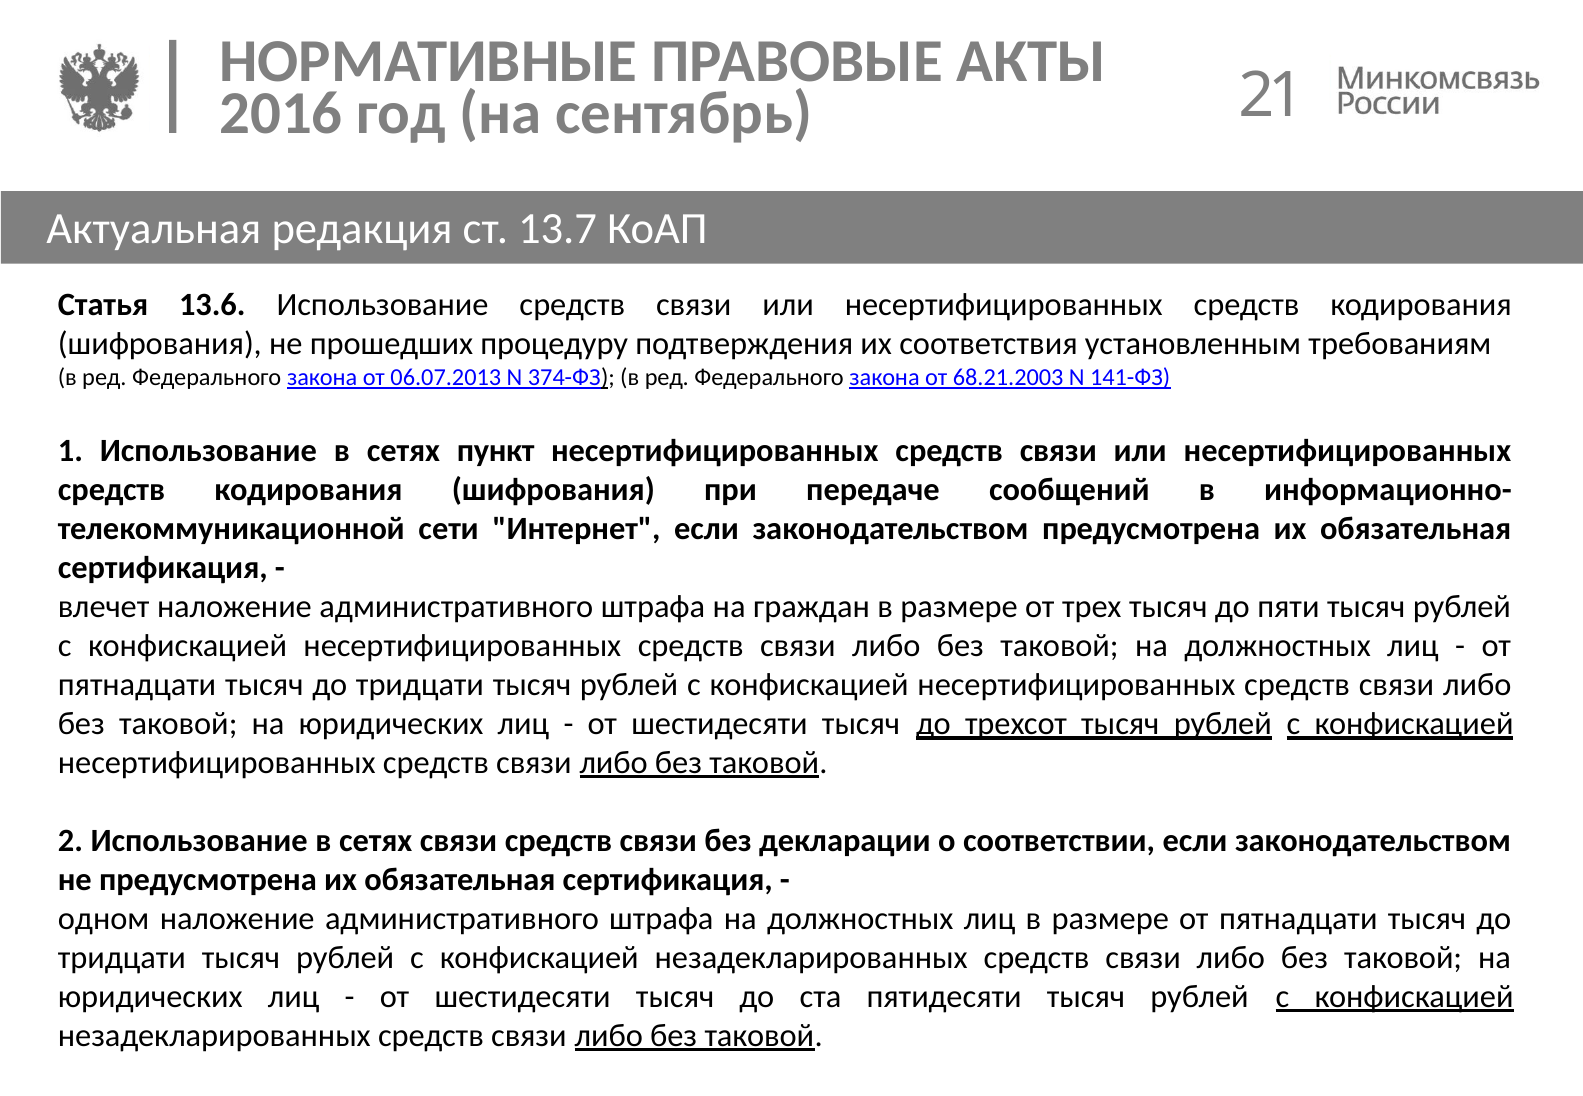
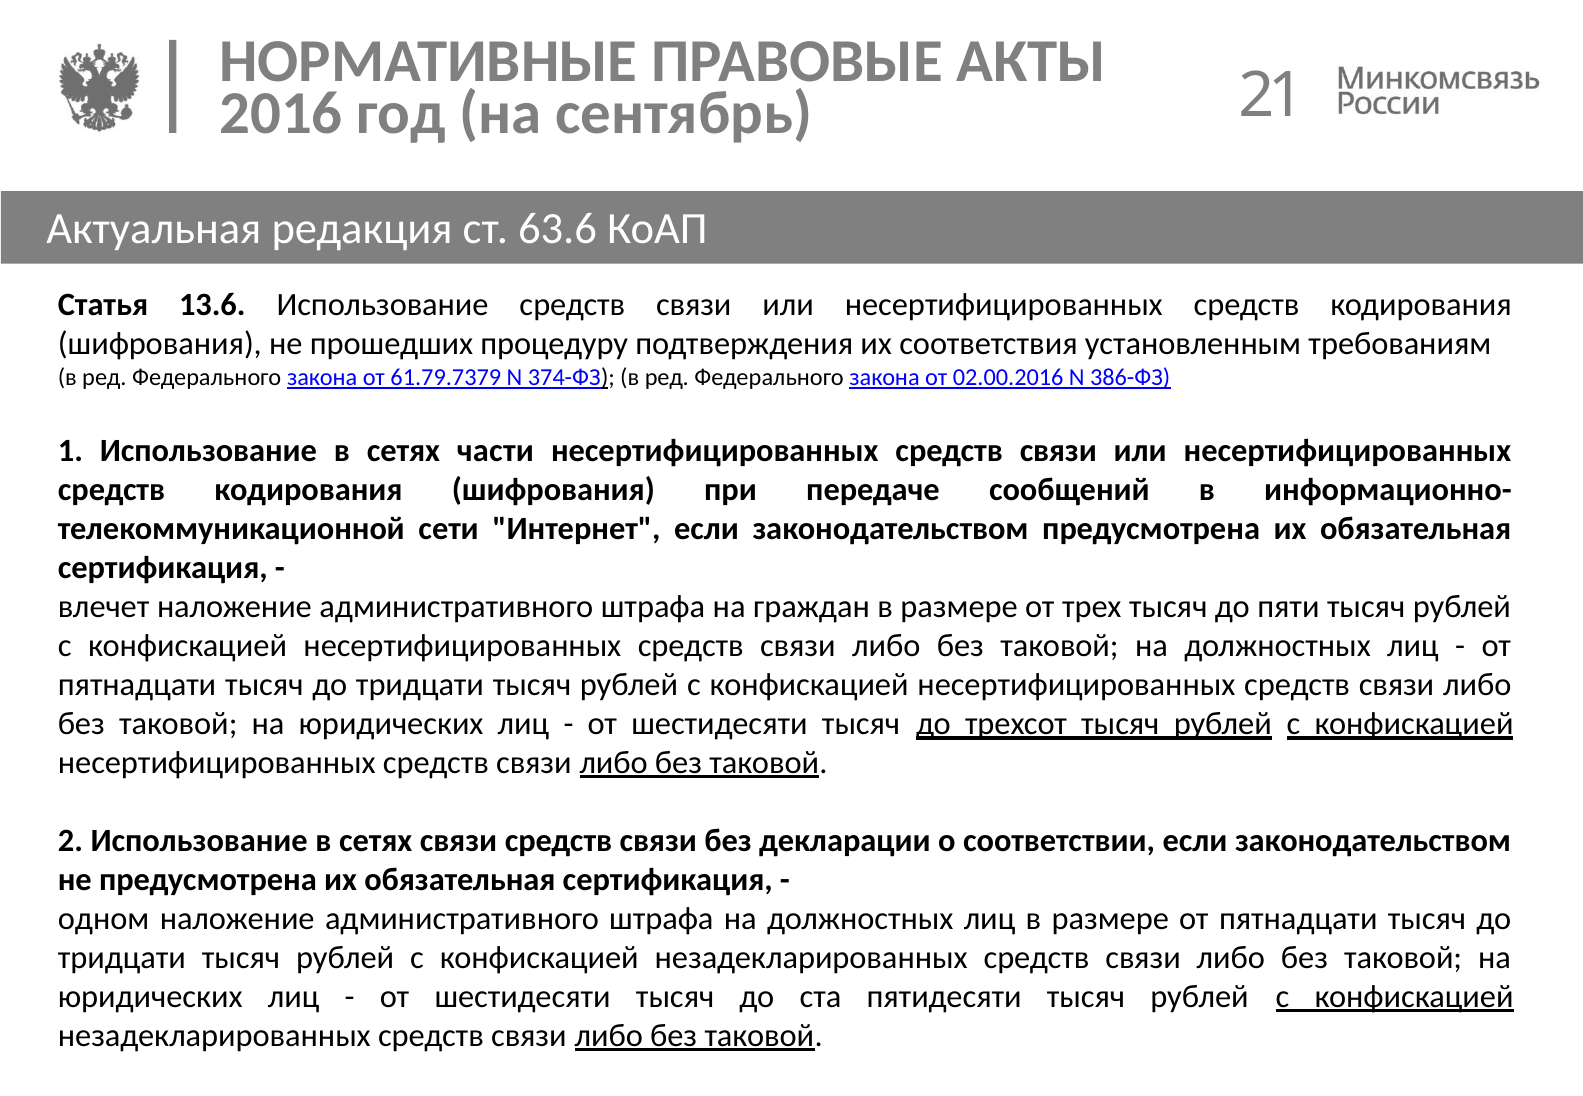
13.7: 13.7 -> 63.6 (558, 228)
06.07.2013: 06.07.2013 -> 61.79.7379 (446, 377)
68.21.2003: 68.21.2003 -> 02.00.2016 (1008, 377)
141-ФЗ: 141-ФЗ -> 386-ФЗ (1130, 377)
пункт: пункт -> части (495, 451)
